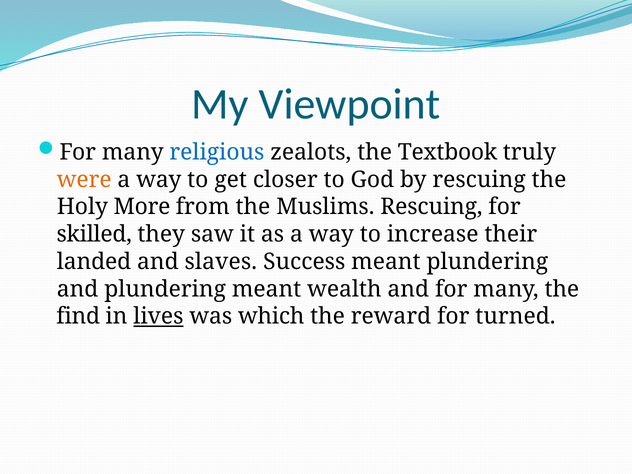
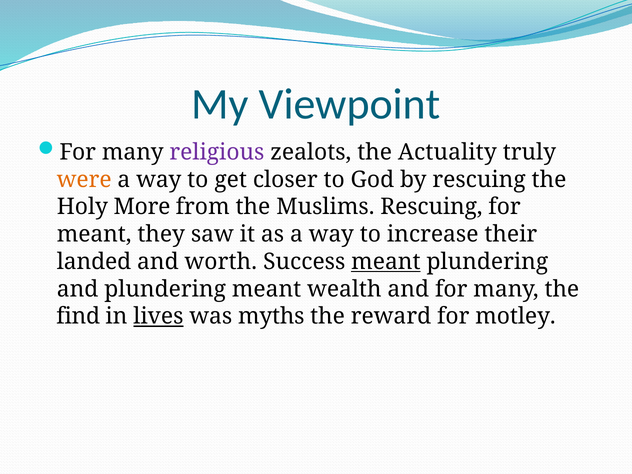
religious colour: blue -> purple (217, 152)
Textbook: Textbook -> Actuality (447, 152)
skilled: skilled -> meant (94, 234)
slaves: slaves -> worth (221, 262)
meant underline: none -> present (386, 262)
which: which -> myths (271, 316)
turned: turned -> motley (516, 316)
